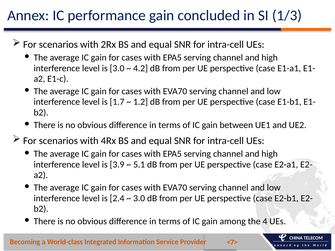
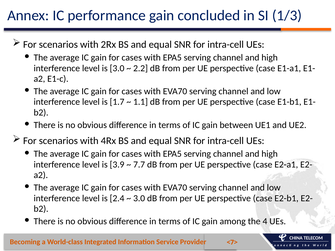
4.2: 4.2 -> 2.2 (141, 68)
1.2: 1.2 -> 1.1 (141, 102)
5.1: 5.1 -> 7.7 (139, 165)
